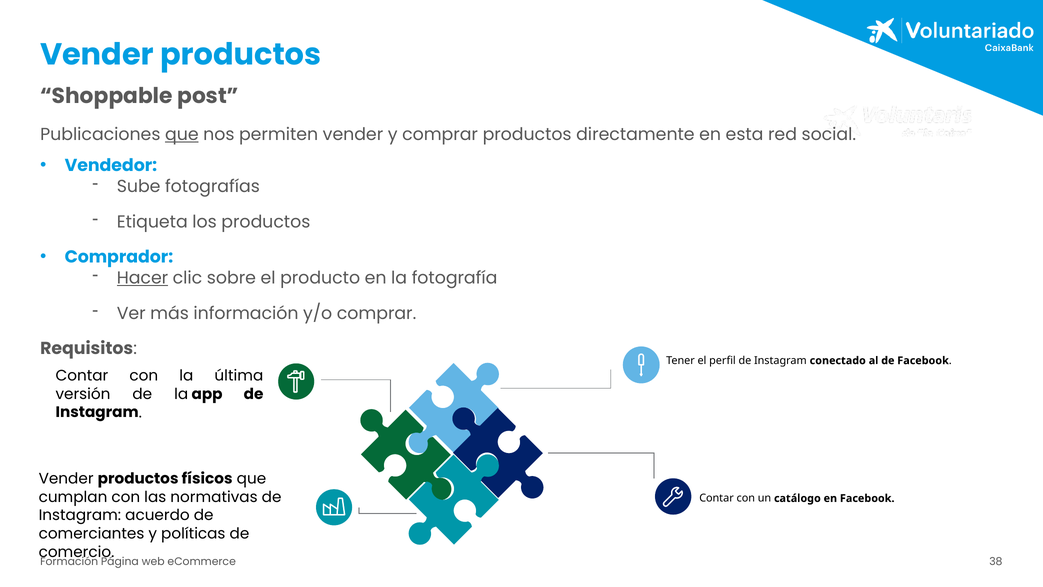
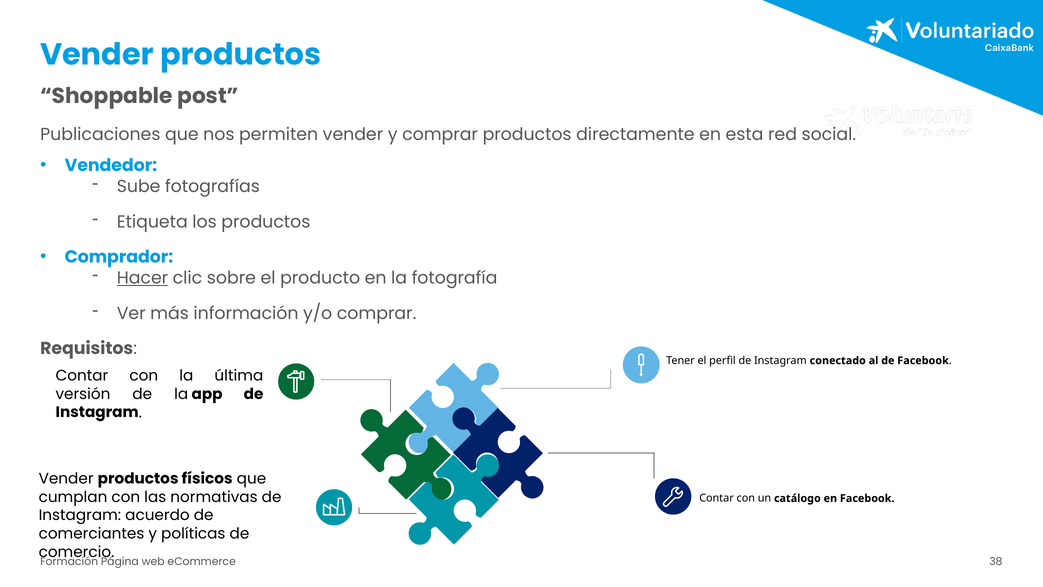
que underline: present -> none (182, 134)
